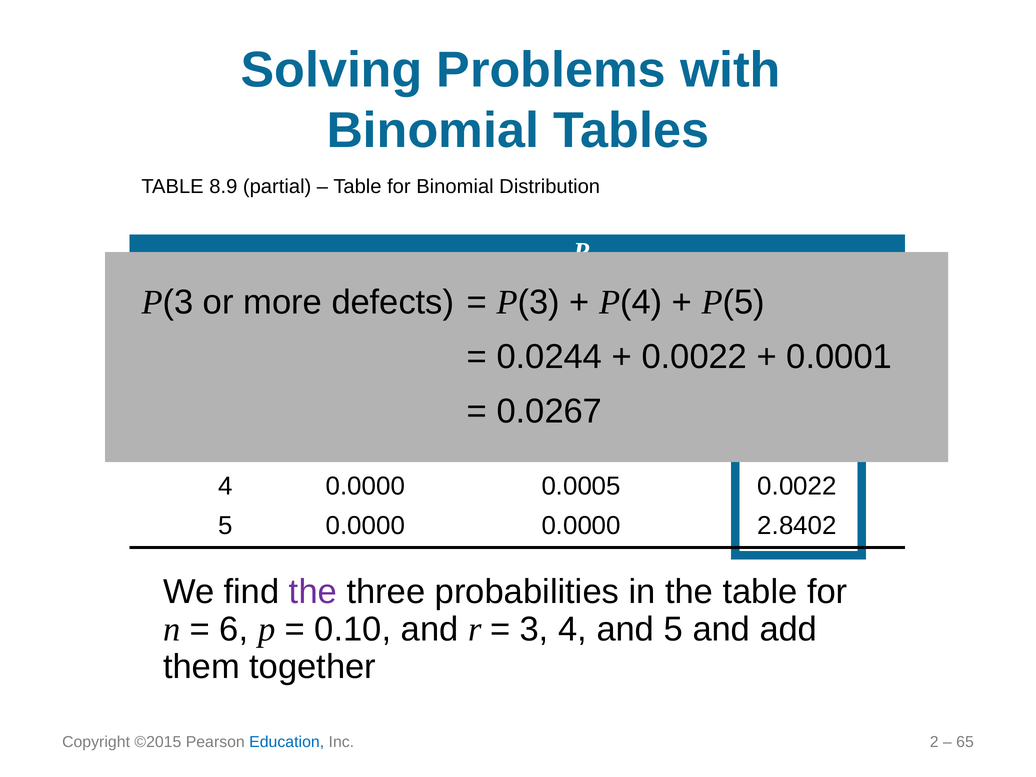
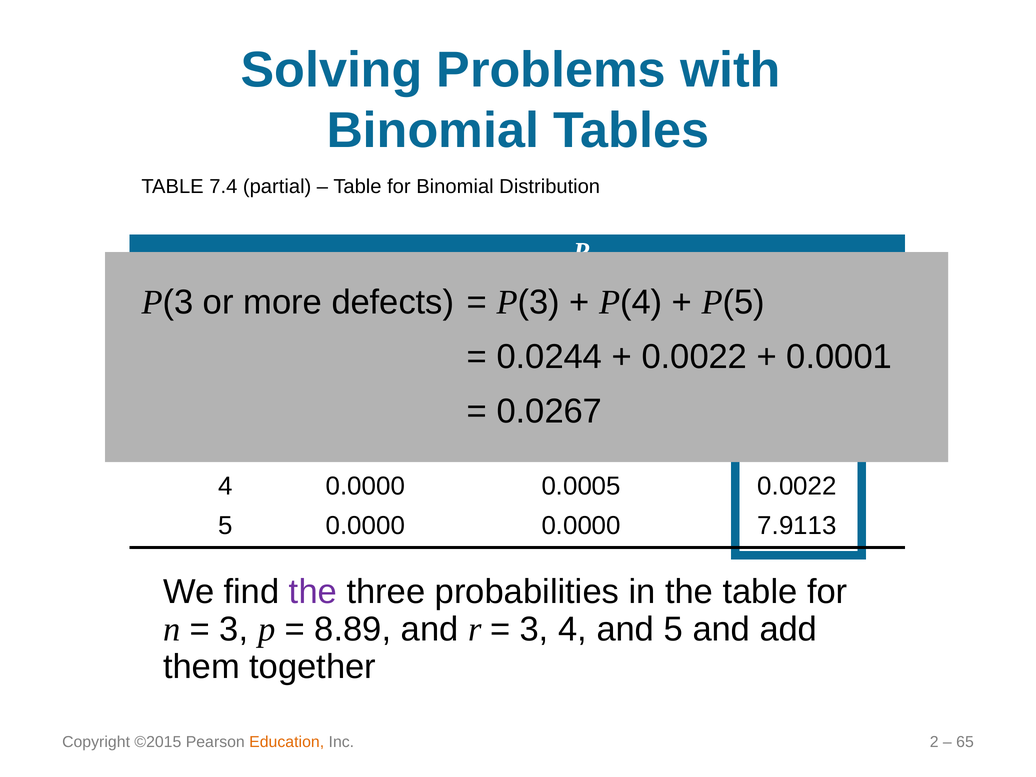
8.9: 8.9 -> 7.4 (223, 187)
2.8402: 2.8402 -> 7.9113 (797, 526)
6: 6 -> 3 (234, 629)
0.10: 0.10 -> 8.89 (353, 629)
Education colour: blue -> orange (287, 742)
